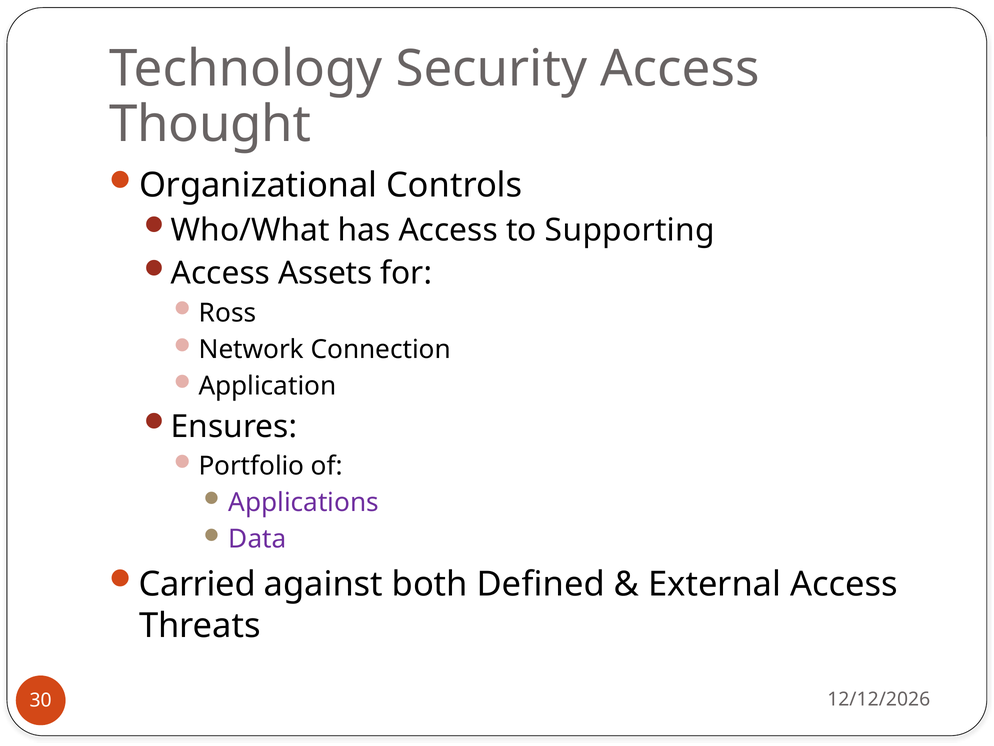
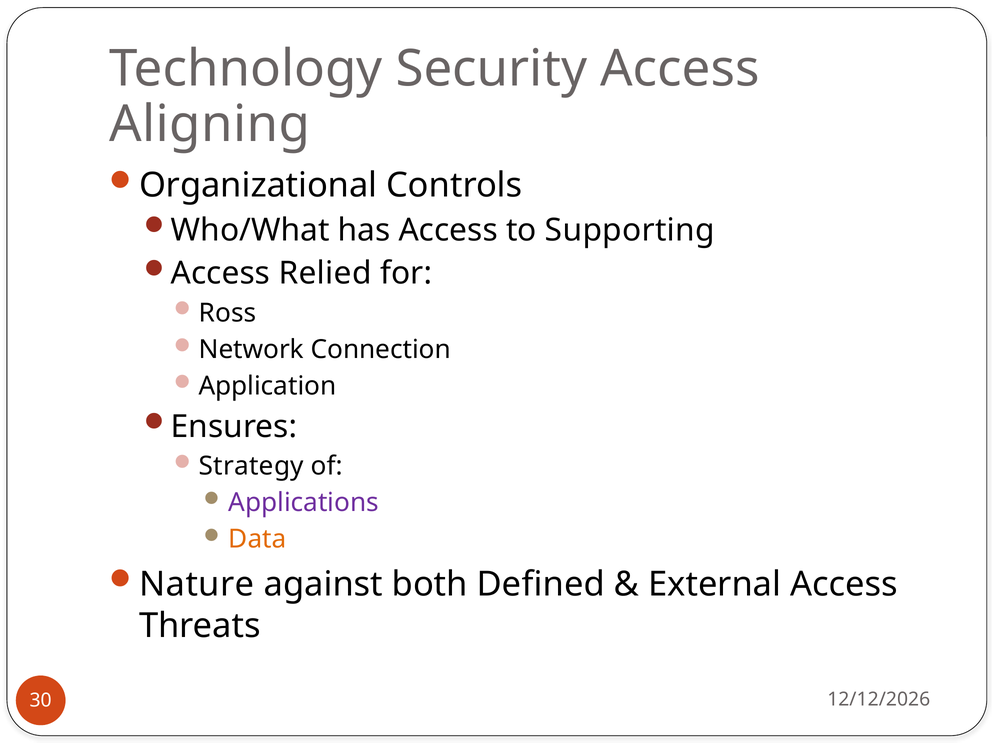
Thought: Thought -> Aligning (210, 124)
Assets: Assets -> Relied (325, 273)
Portfolio: Portfolio -> Strategy (251, 466)
Data colour: purple -> orange (257, 539)
Carried: Carried -> Nature (197, 584)
